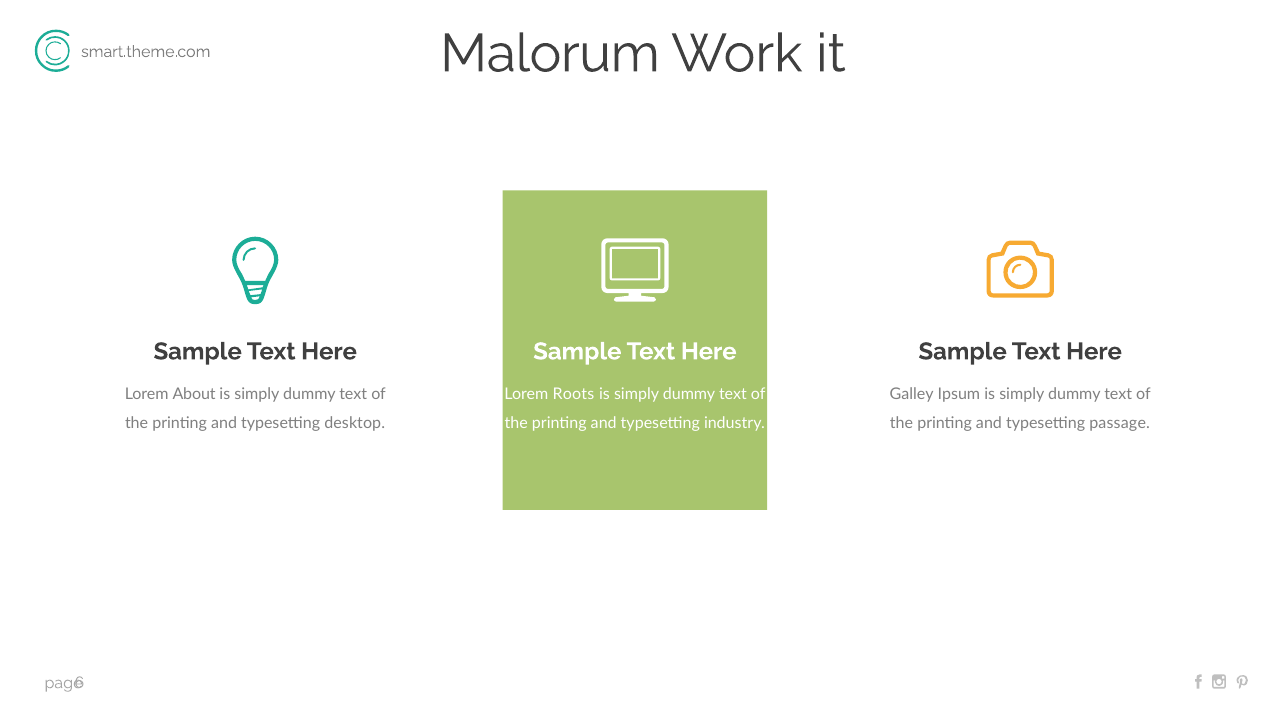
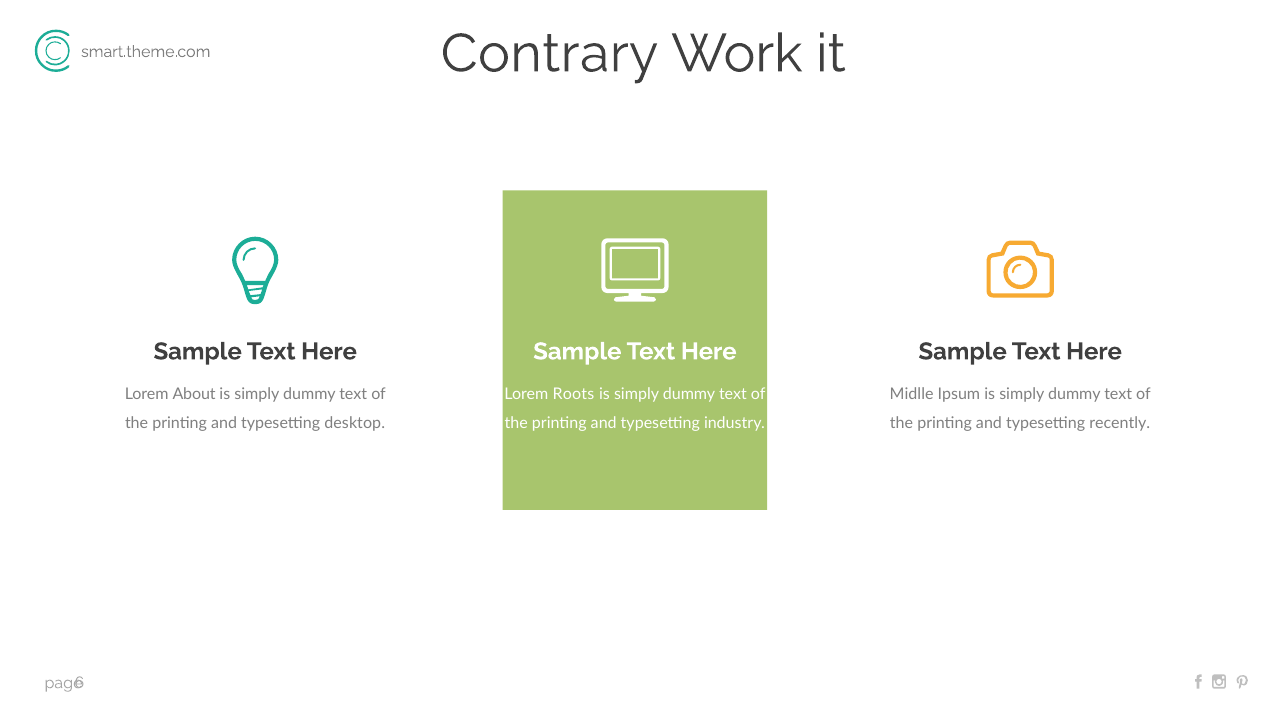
Malorum: Malorum -> Contrary (549, 54)
Galley: Galley -> Midlle (912, 395)
passage: passage -> recently (1120, 424)
